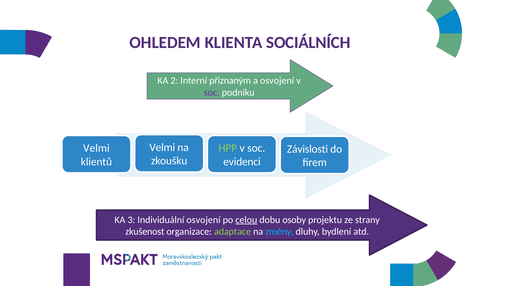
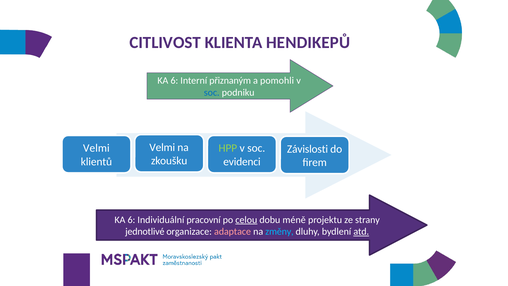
OHLEDEM: OHLEDEM -> CITLIVOST (165, 42)
SOCIÁLNÍCH: SOCIÁLNÍCH -> HENDIKEPŮ (308, 42)
2: 2 -> 6 (174, 81)
a osvojení: osvojení -> pomohli (277, 81)
soc colour: purple -> blue (212, 92)
3: 3 -> 6 (131, 220)
Individuální osvojení: osvojení -> pracovní (204, 220)
osoby: osoby -> méně (294, 220)
zkušenost: zkušenost -> jednotlivé (145, 231)
adaptace colour: light green -> pink (233, 231)
atd underline: none -> present (361, 231)
